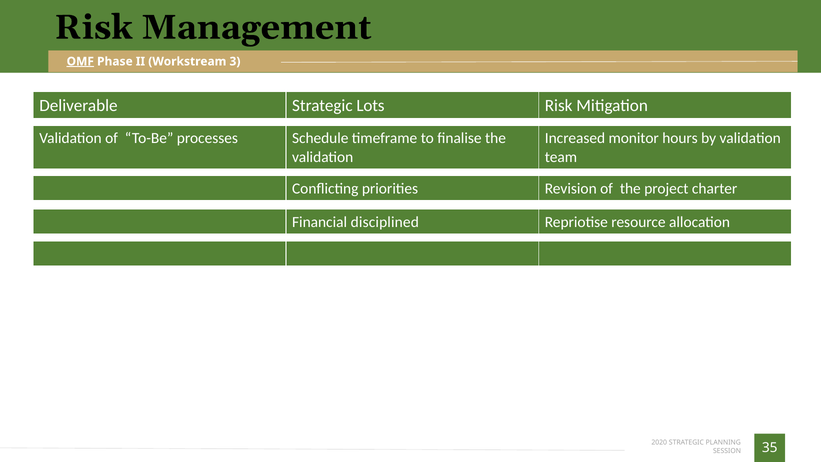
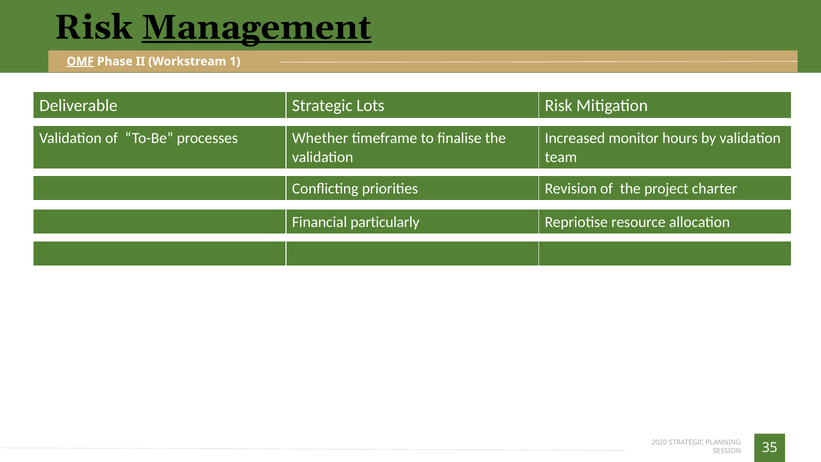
Management underline: none -> present (257, 27)
3: 3 -> 1 (235, 61)
Schedule: Schedule -> Whether (320, 138)
disciplined: disciplined -> particularly (385, 222)
